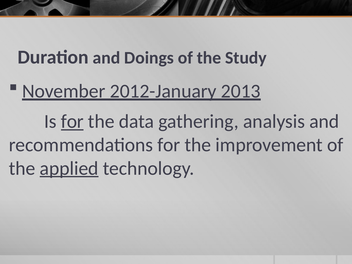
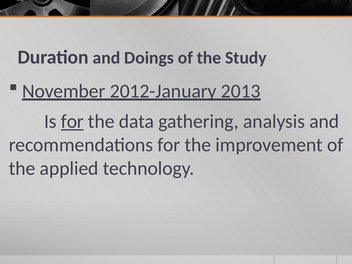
applied underline: present -> none (69, 168)
